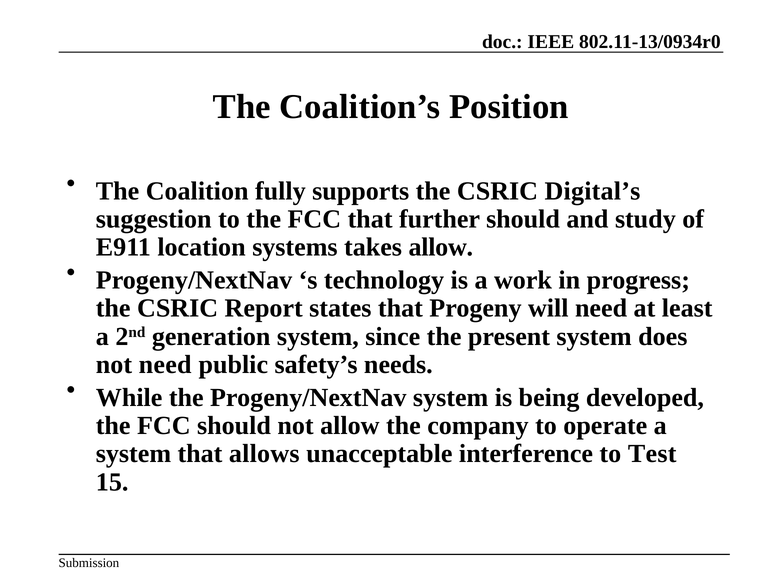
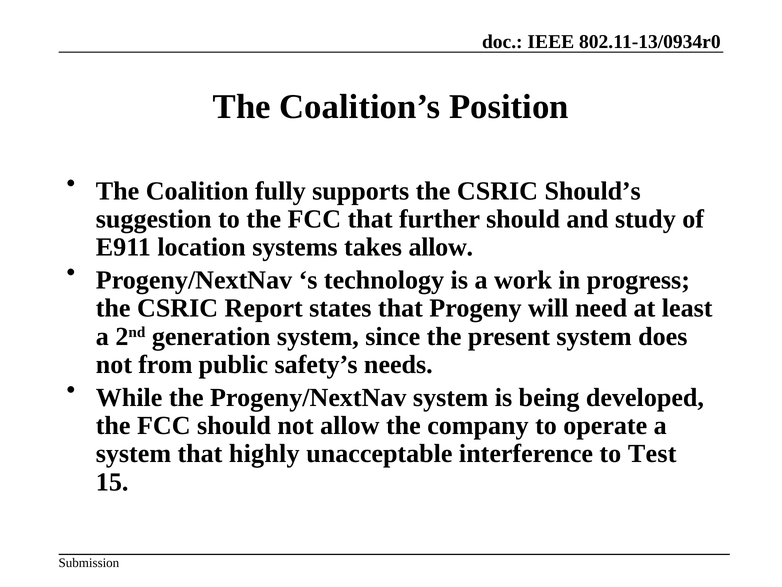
Digital’s: Digital’s -> Should’s (593, 191)
not need: need -> from (165, 364)
allows: allows -> highly (264, 453)
